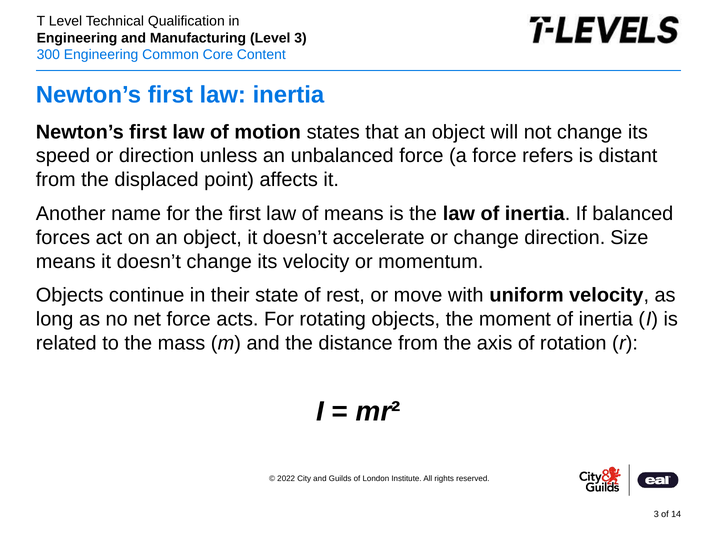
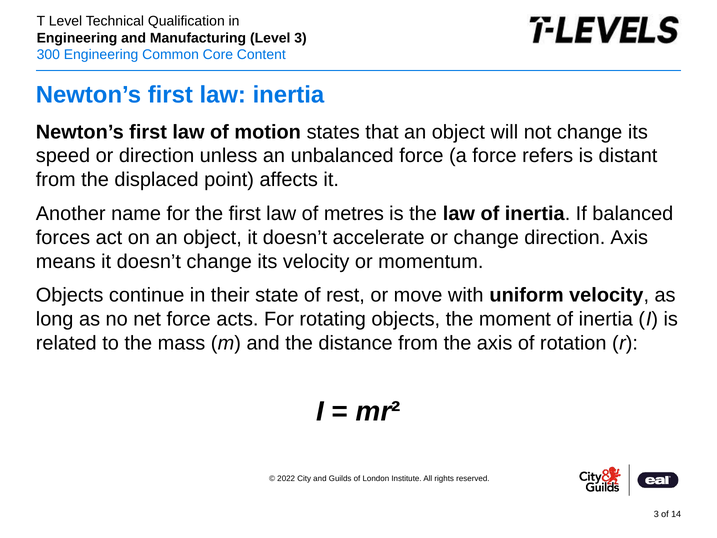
of means: means -> metres (354, 214)
direction Size: Size -> Axis (629, 237)
